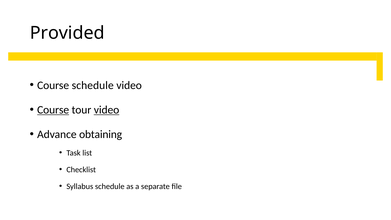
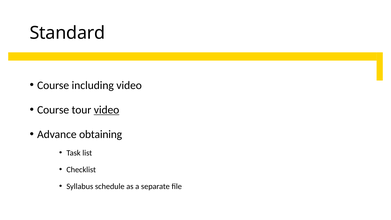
Provided: Provided -> Standard (67, 33)
Course schedule: schedule -> including (93, 85)
Course underline: present -> none (53, 110)
